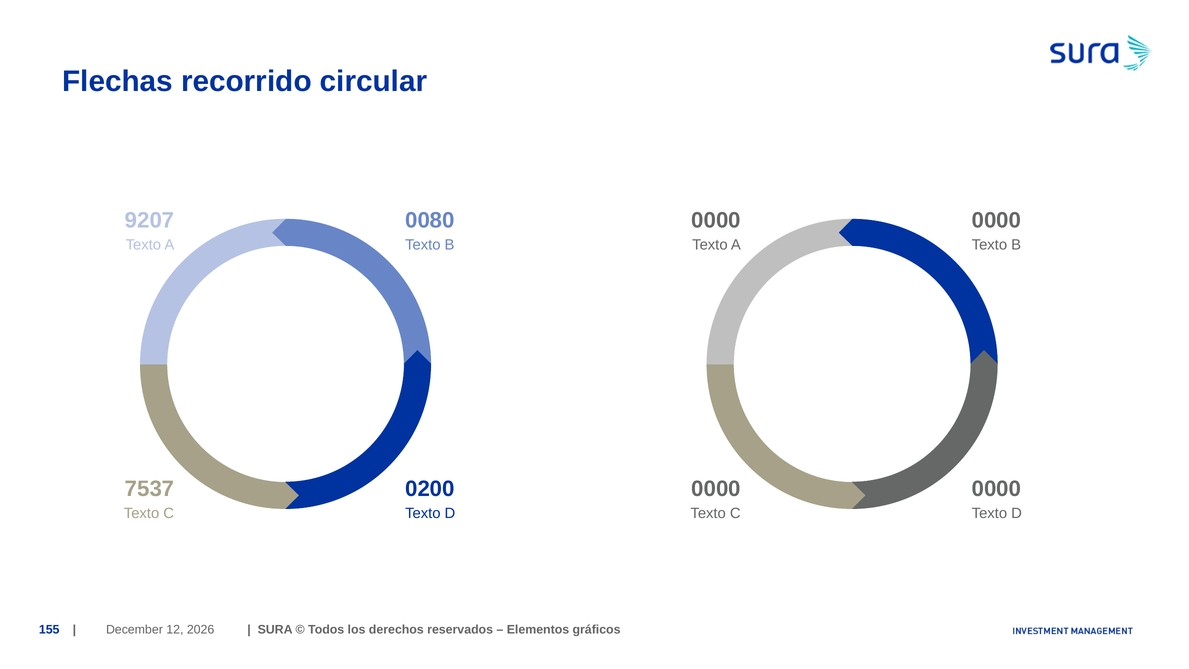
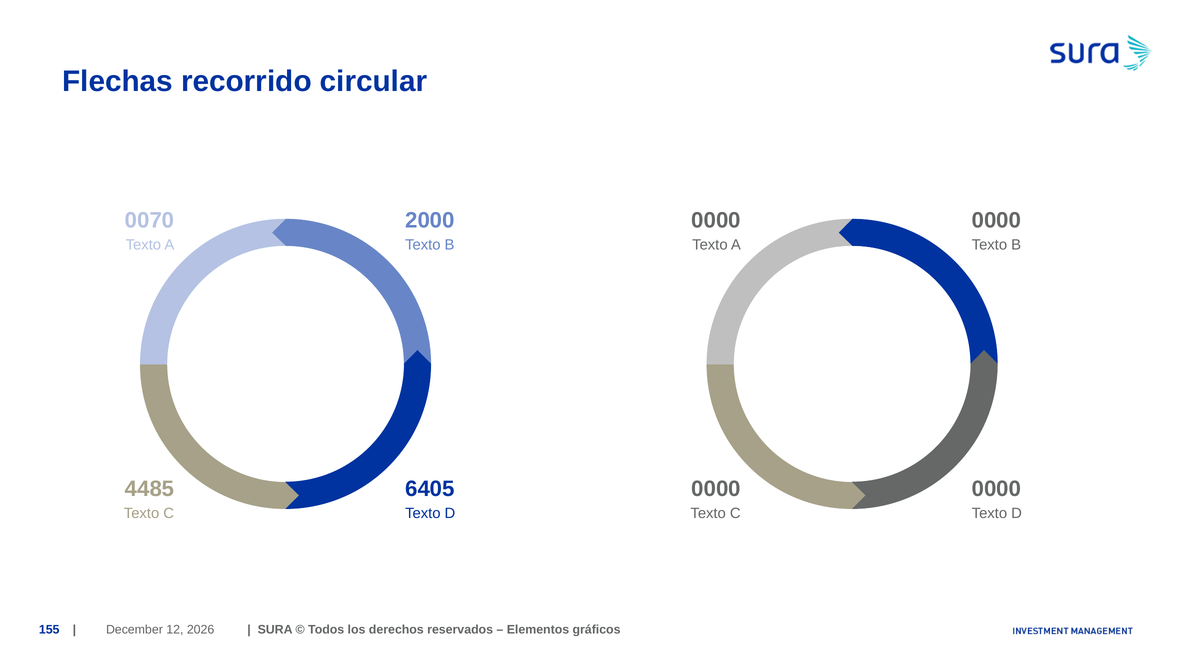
9207: 9207 -> 0070 (150, 220)
0080: 0080 -> 2000 (430, 220)
7537: 7537 -> 4485 (150, 489)
0200: 0200 -> 6405 (430, 489)
